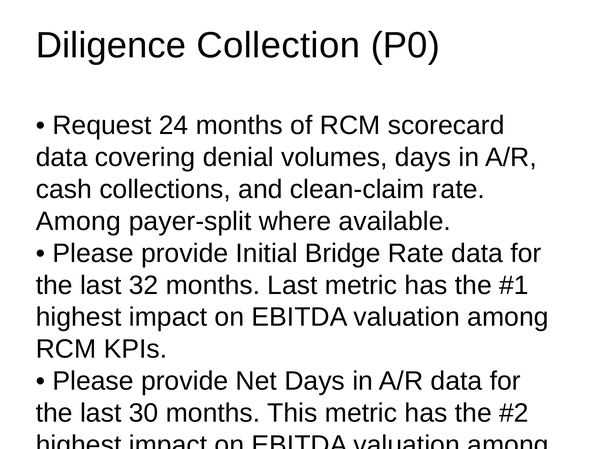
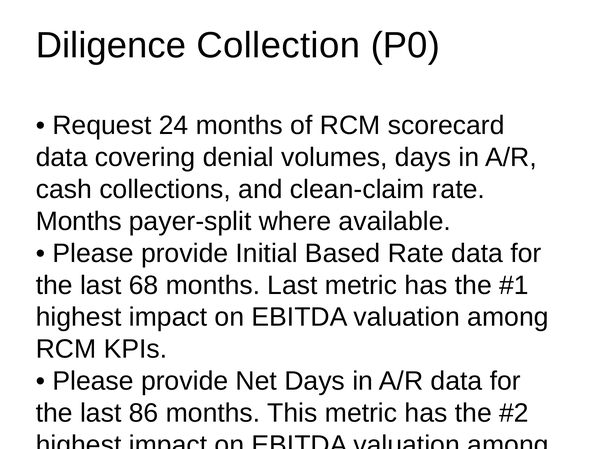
Among: Among -> Months (79, 221)
Bridge: Bridge -> Based (343, 253)
32: 32 -> 68 (144, 285)
30: 30 -> 86 (144, 413)
